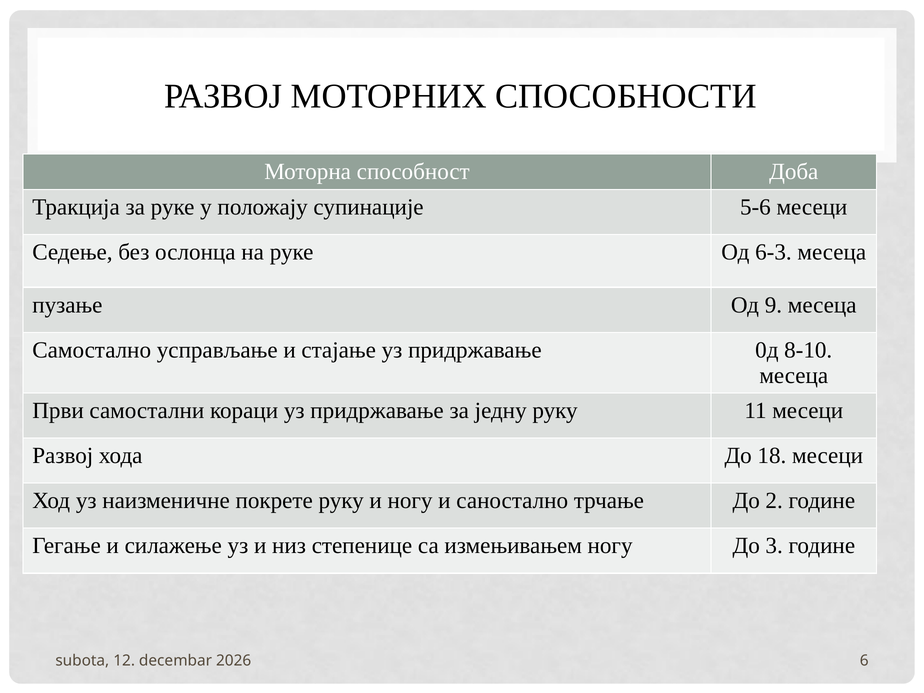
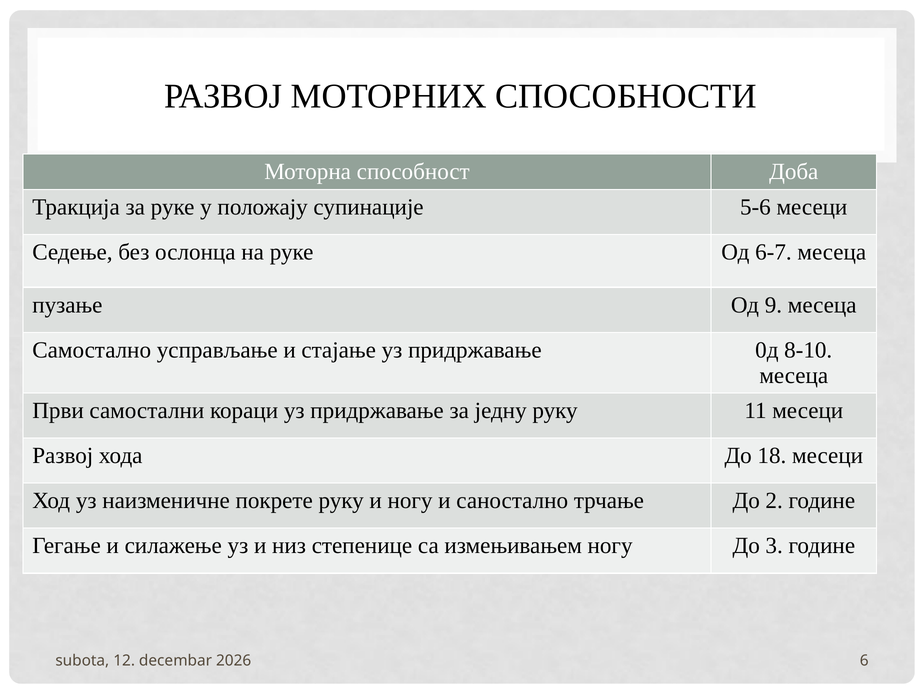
6-3: 6-3 -> 6-7 (773, 252)
